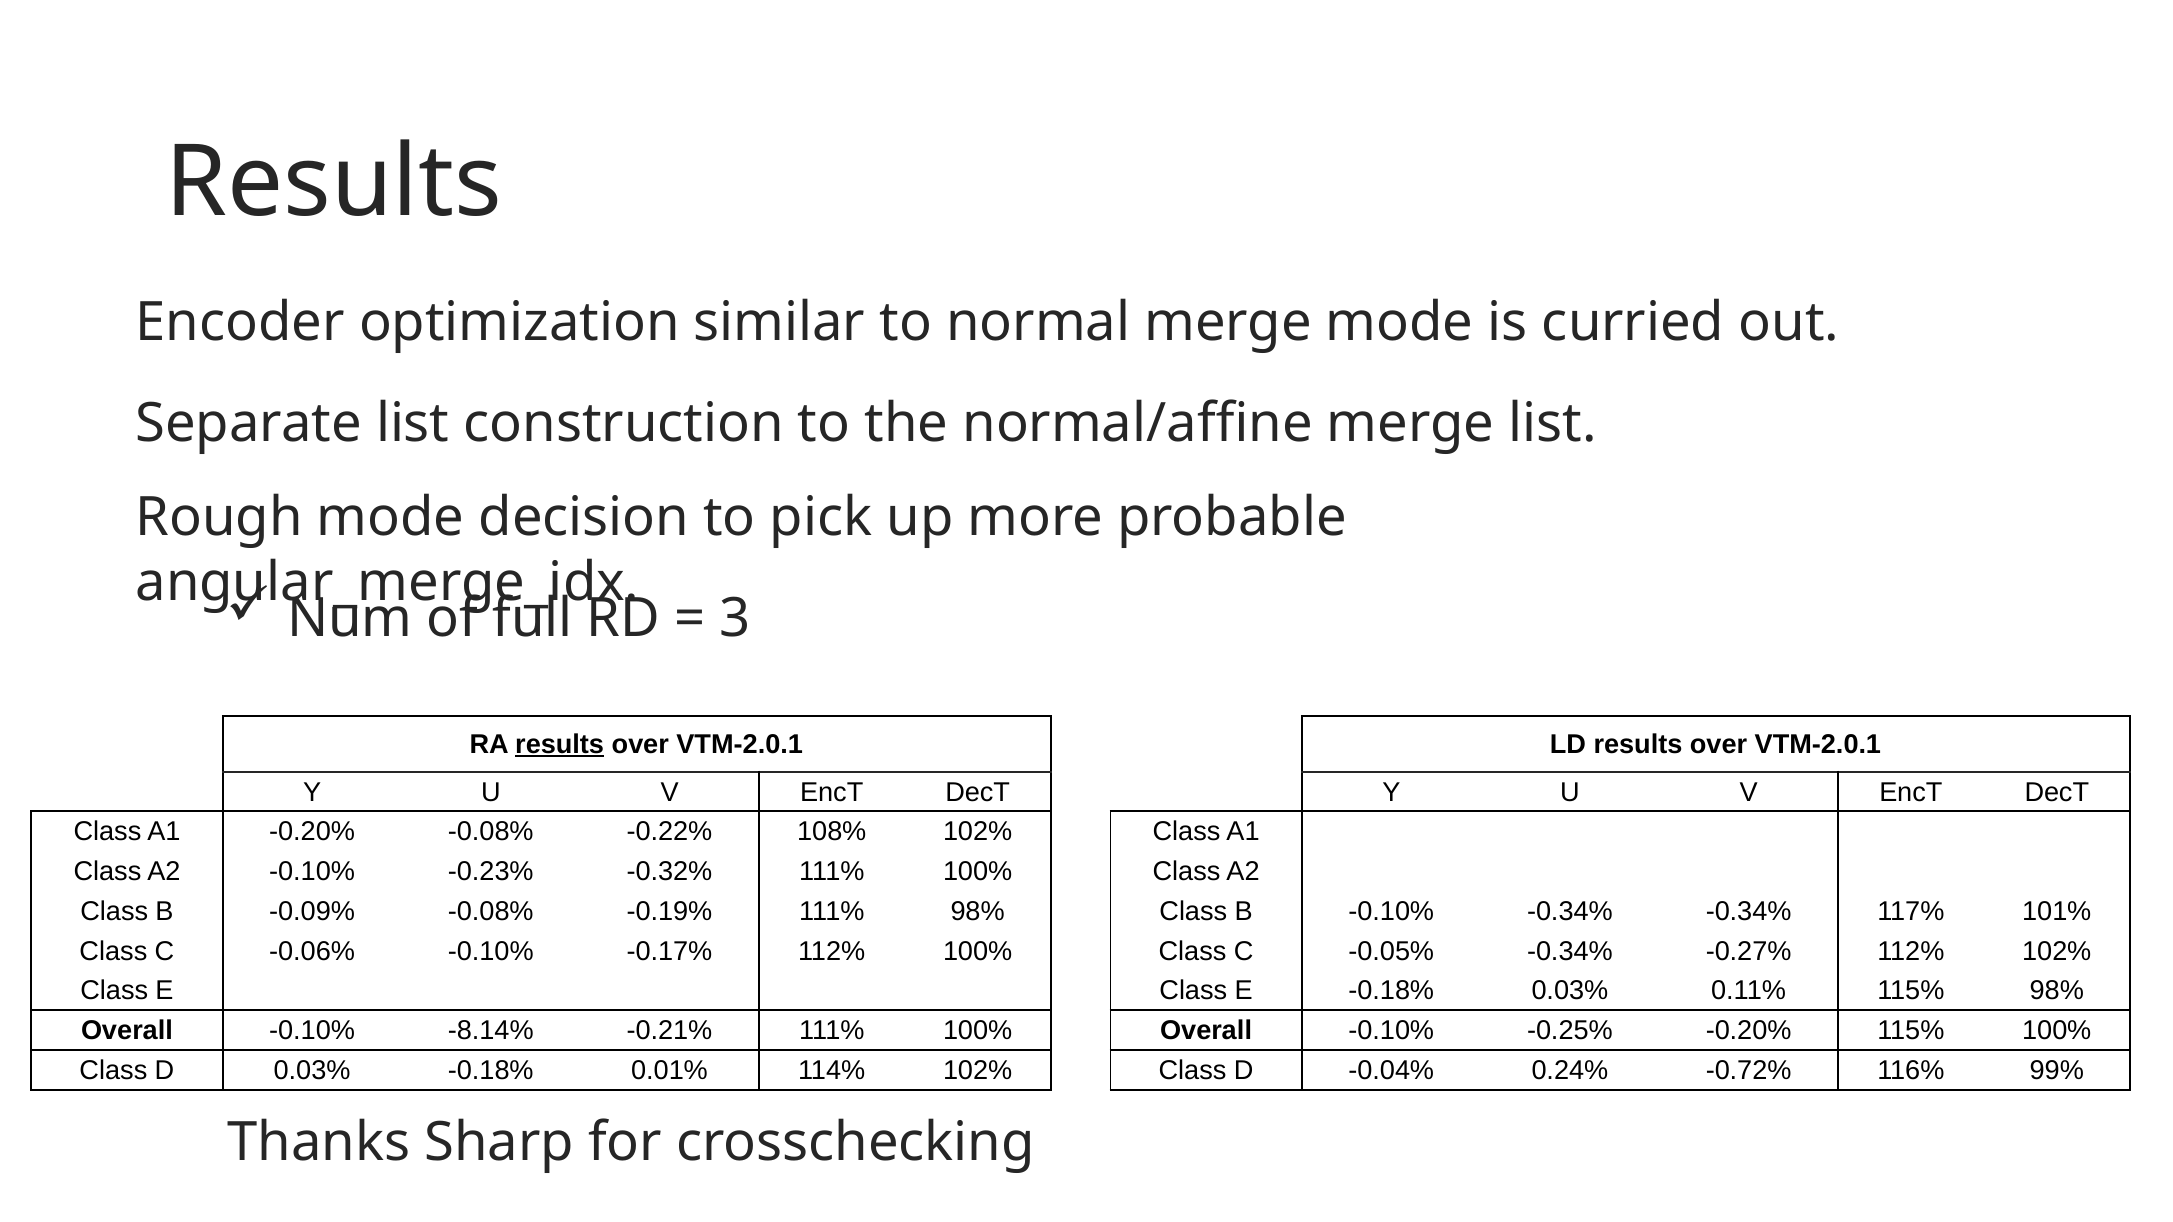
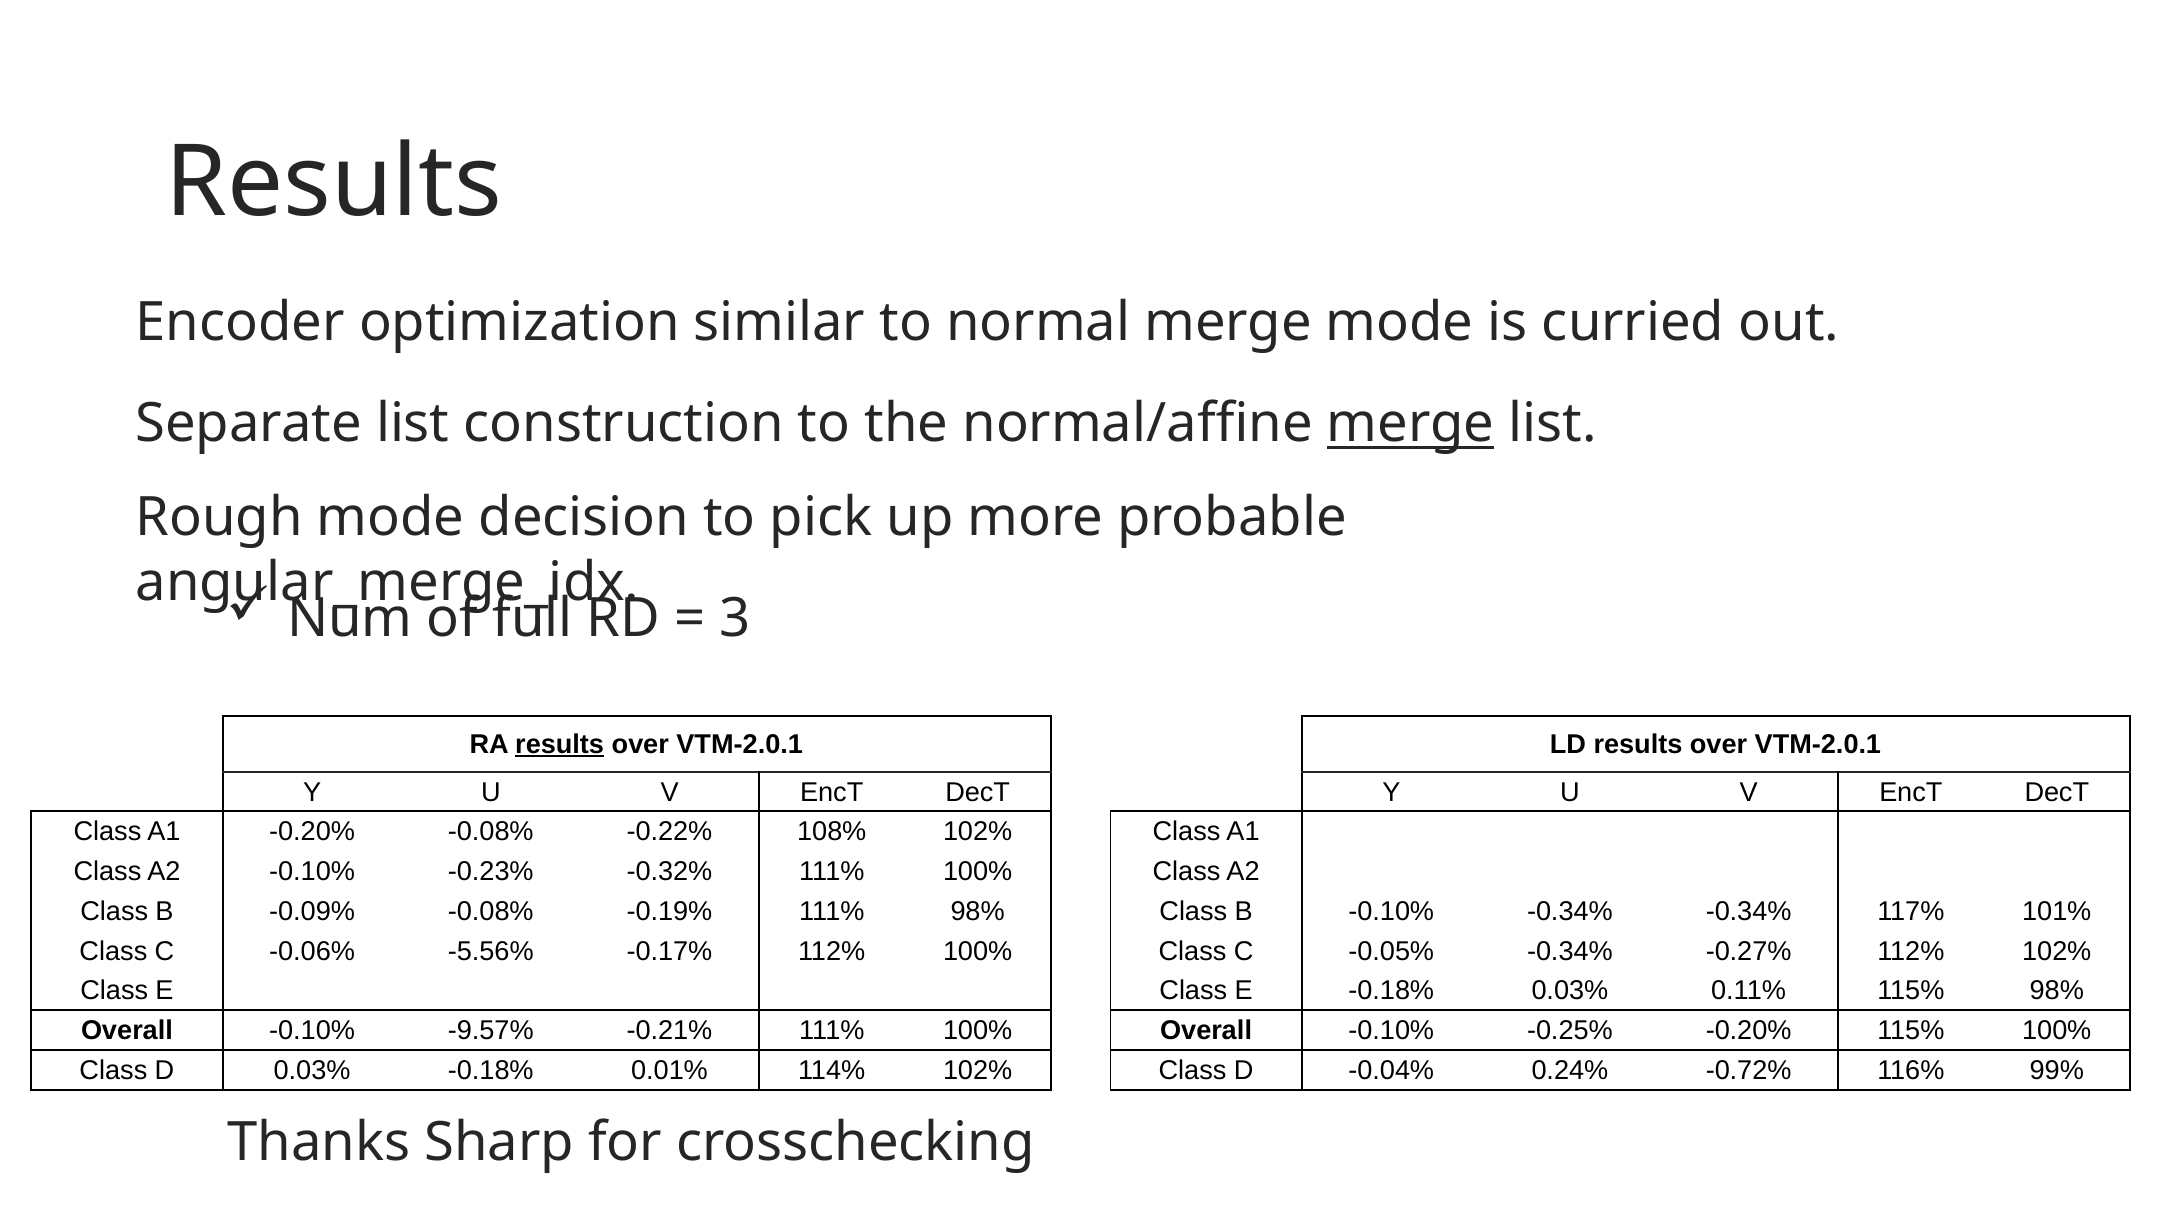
merge underline: none -> present (1411, 424)
-0.06% -0.10%: -0.10% -> -5.56% (491, 951)
-8.14%: -8.14% -> -9.57% (491, 1031)
